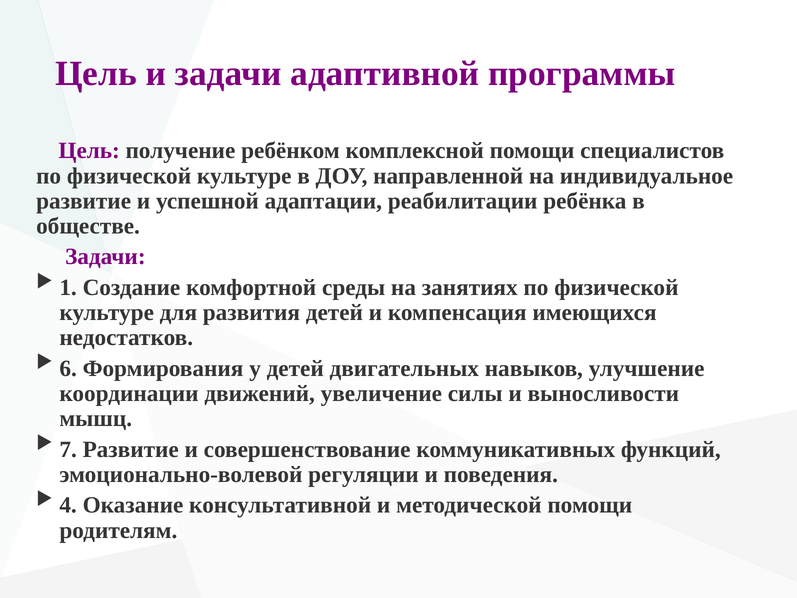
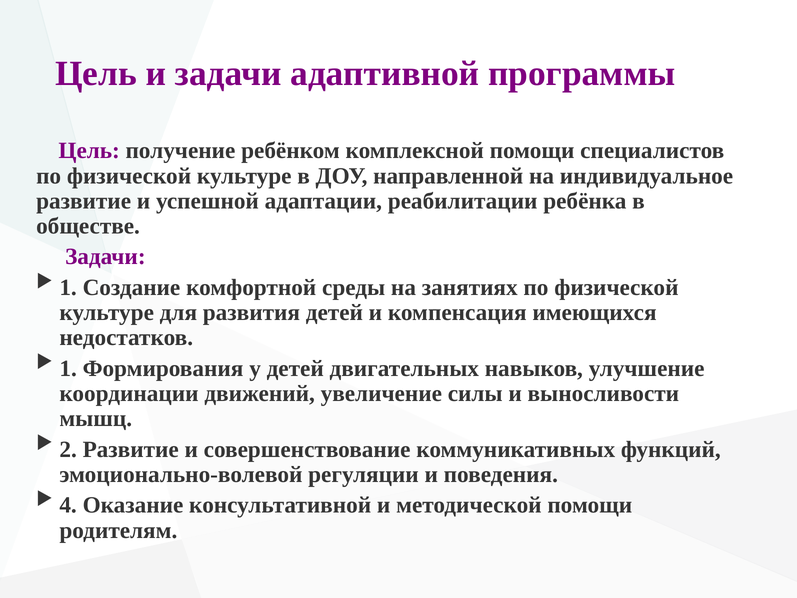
6: 6 -> 1 (68, 368)
7: 7 -> 2 (68, 449)
